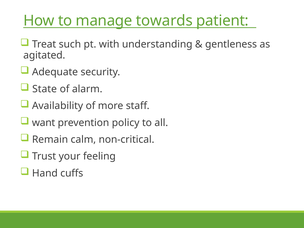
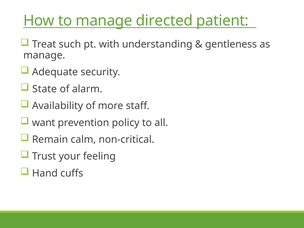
towards: towards -> directed (164, 21)
agitated: agitated -> manage (44, 55)
